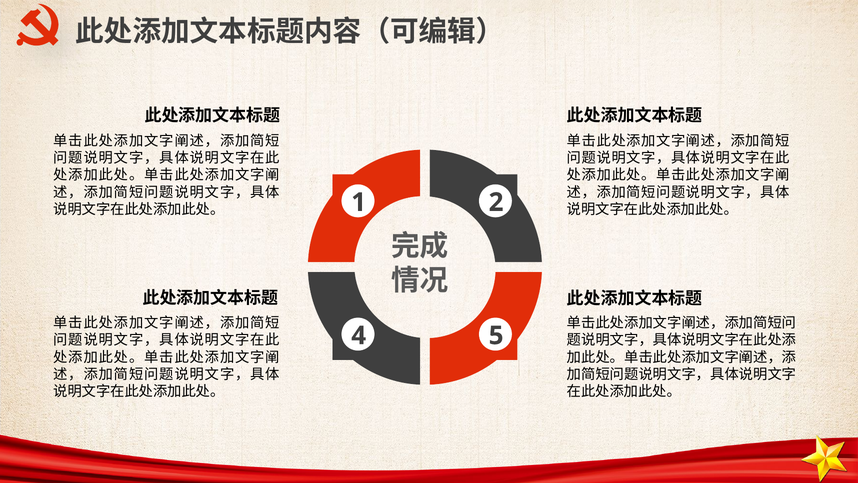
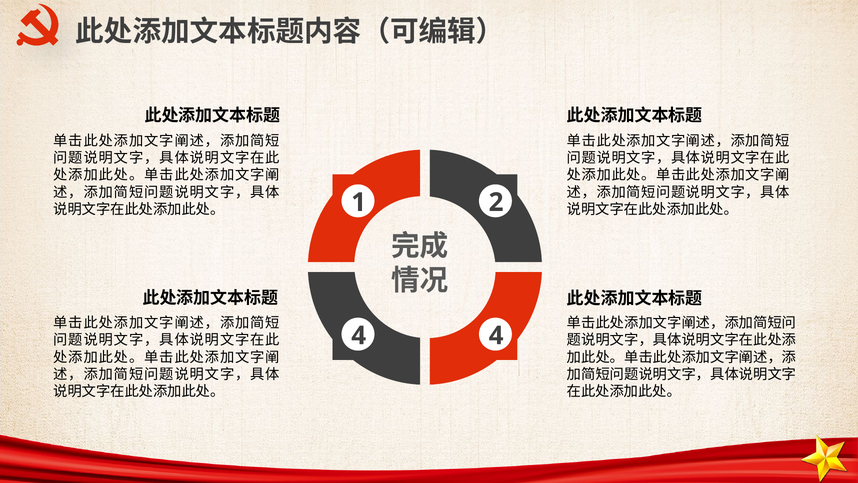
4 5: 5 -> 4 (496, 335)
